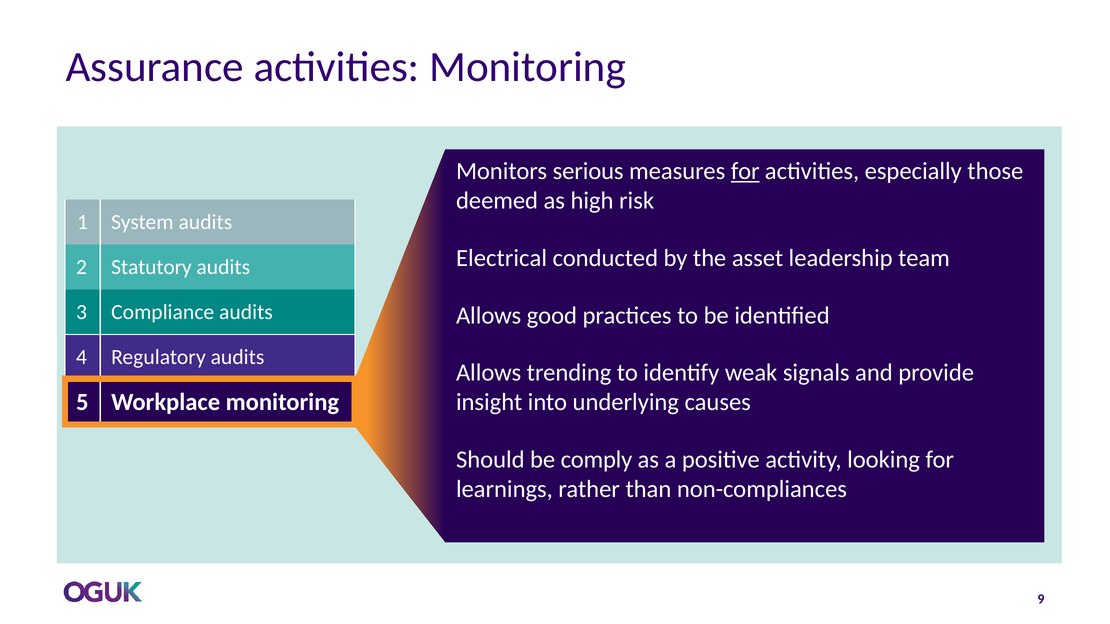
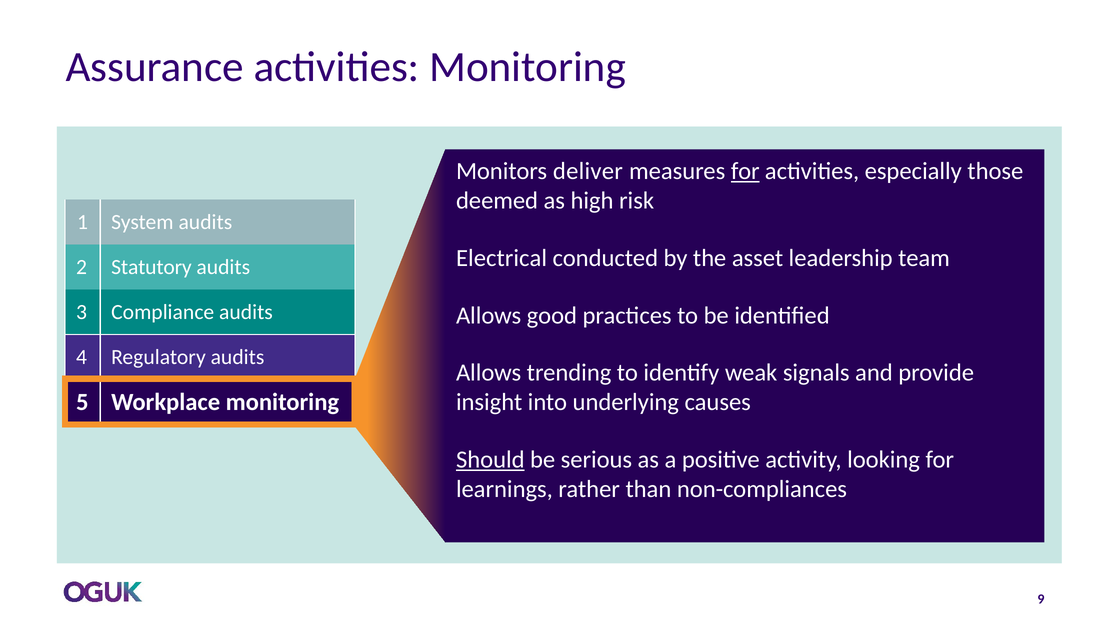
serious: serious -> deliver (588, 171)
Should underline: none -> present (490, 460)
comply: comply -> serious (596, 460)
